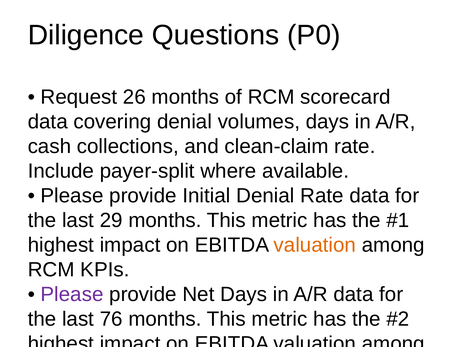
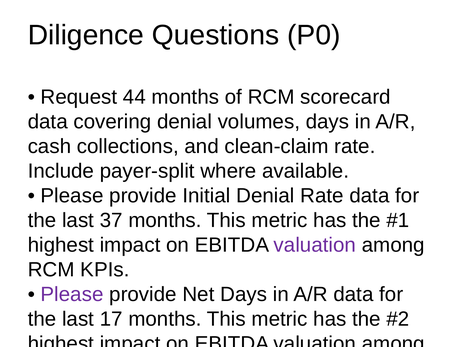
26: 26 -> 44 (134, 97)
29: 29 -> 37 (111, 221)
valuation colour: orange -> purple (315, 245)
76: 76 -> 17 (111, 319)
